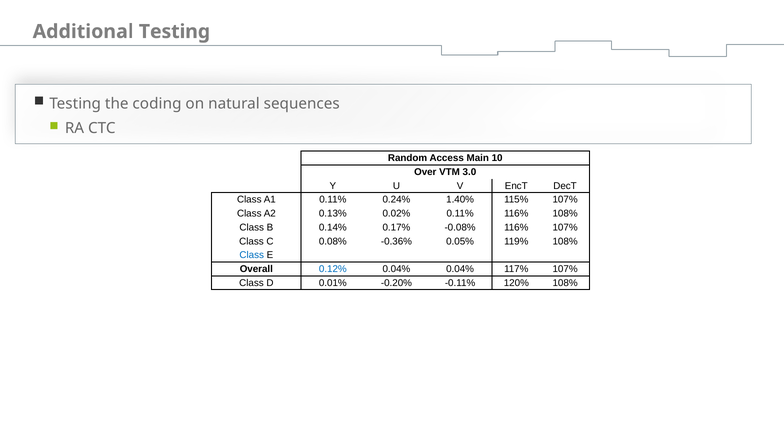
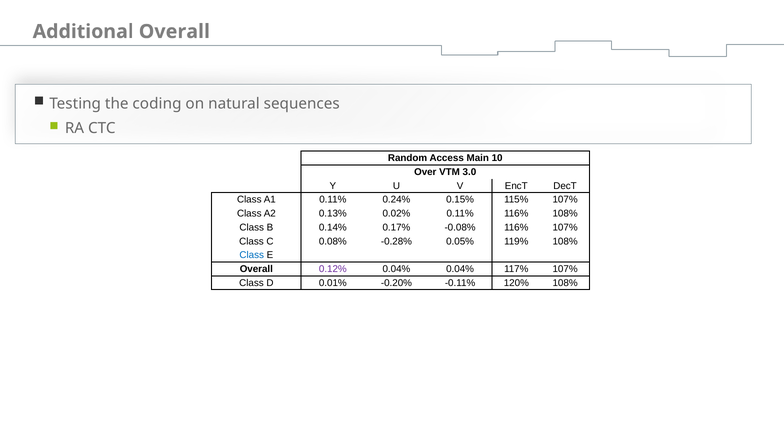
Additional Testing: Testing -> Overall (174, 32)
1.40%: 1.40% -> 0.15% (460, 200)
-0.36%: -0.36% -> -0.28% (396, 241)
0.12% colour: blue -> purple (333, 269)
